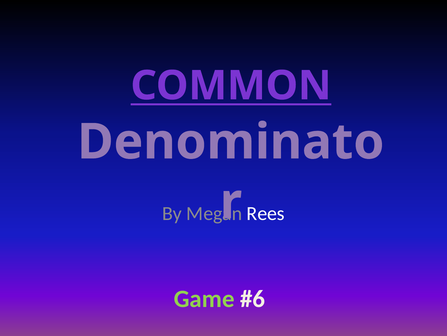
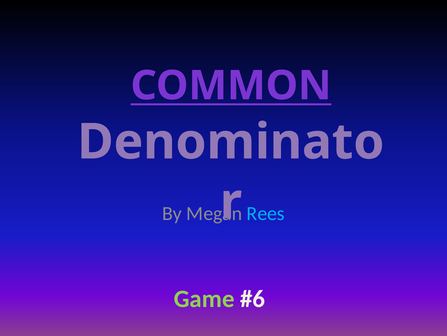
Rees colour: white -> light blue (266, 213)
